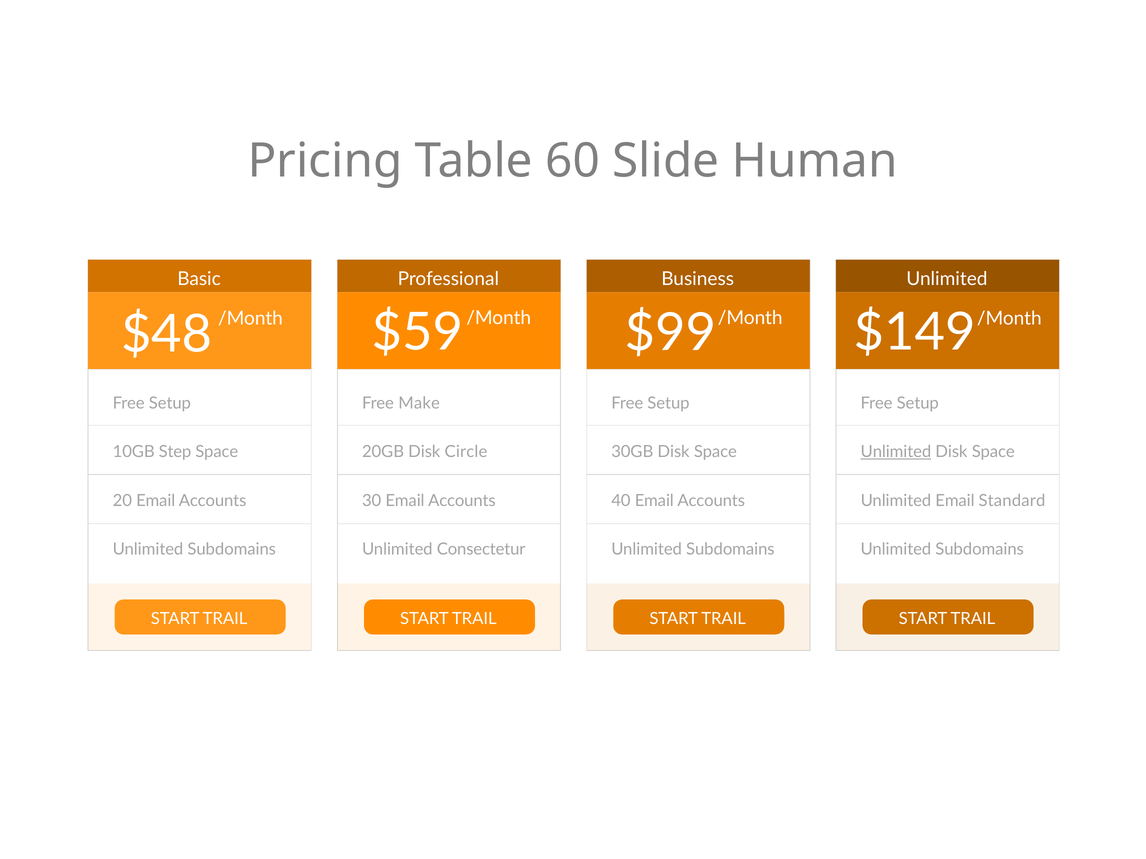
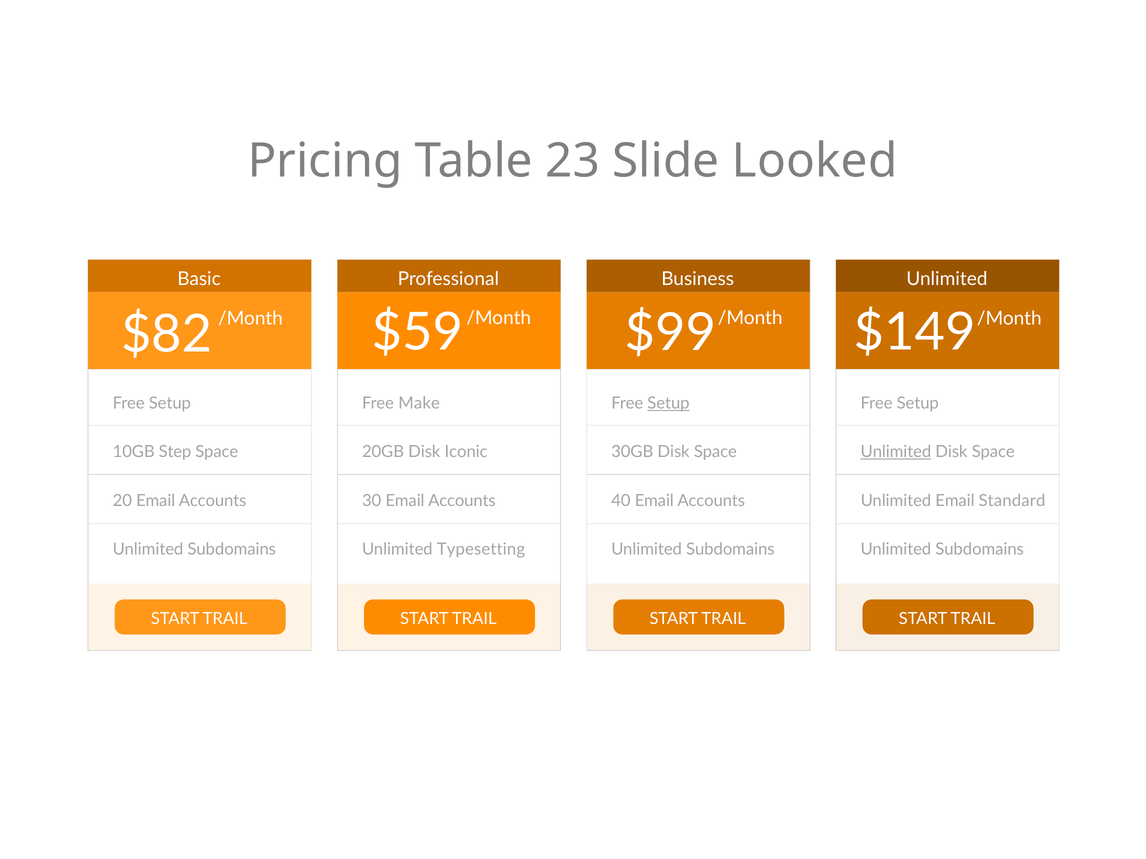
60: 60 -> 23 (573, 161)
Human: Human -> Looked (815, 161)
$48: $48 -> $82 (167, 334)
Setup underline: none -> present (668, 403)
Circle: Circle -> Iconic (466, 452)
Consectetur: Consectetur -> Typesetting (481, 550)
